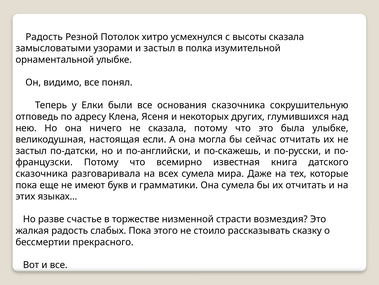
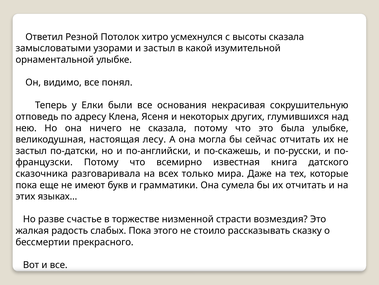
Радость: Радость -> Ответил (44, 37)
полка: полка -> какой (199, 48)
основания сказочника: сказочника -> некрасивая (238, 105)
если: если -> лесу (154, 139)
всех сумела: сумела -> только (198, 173)
